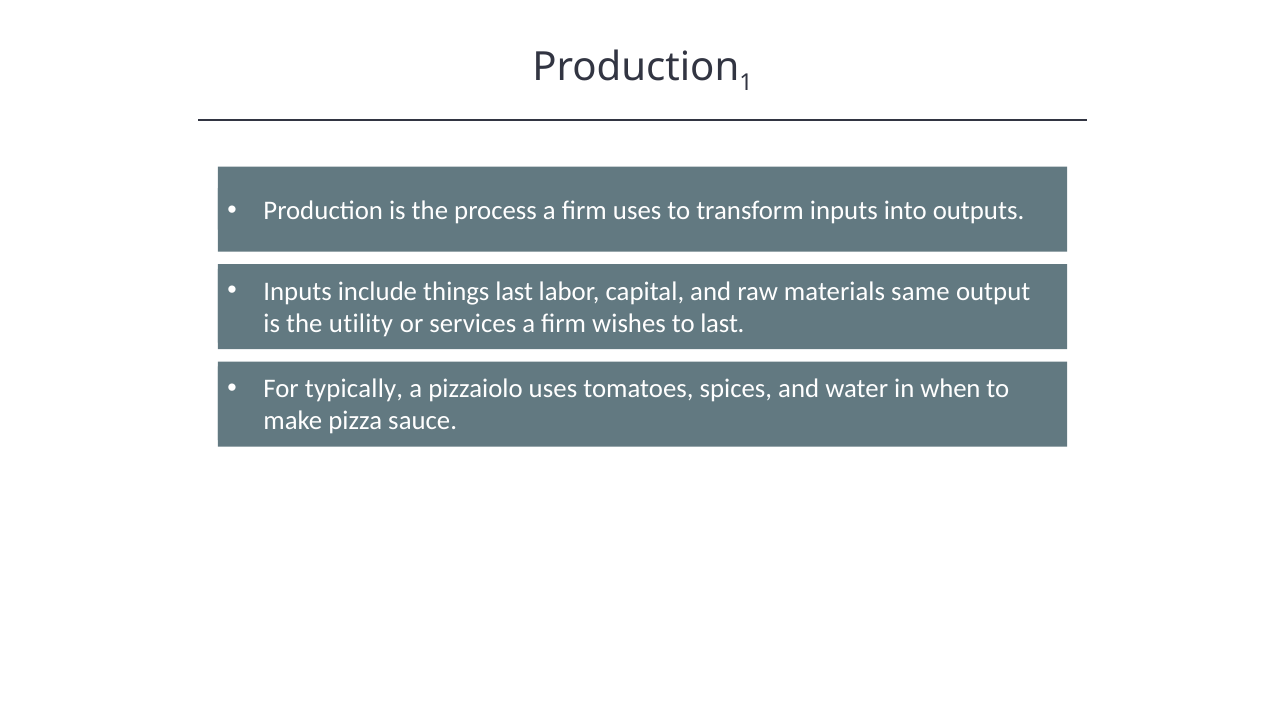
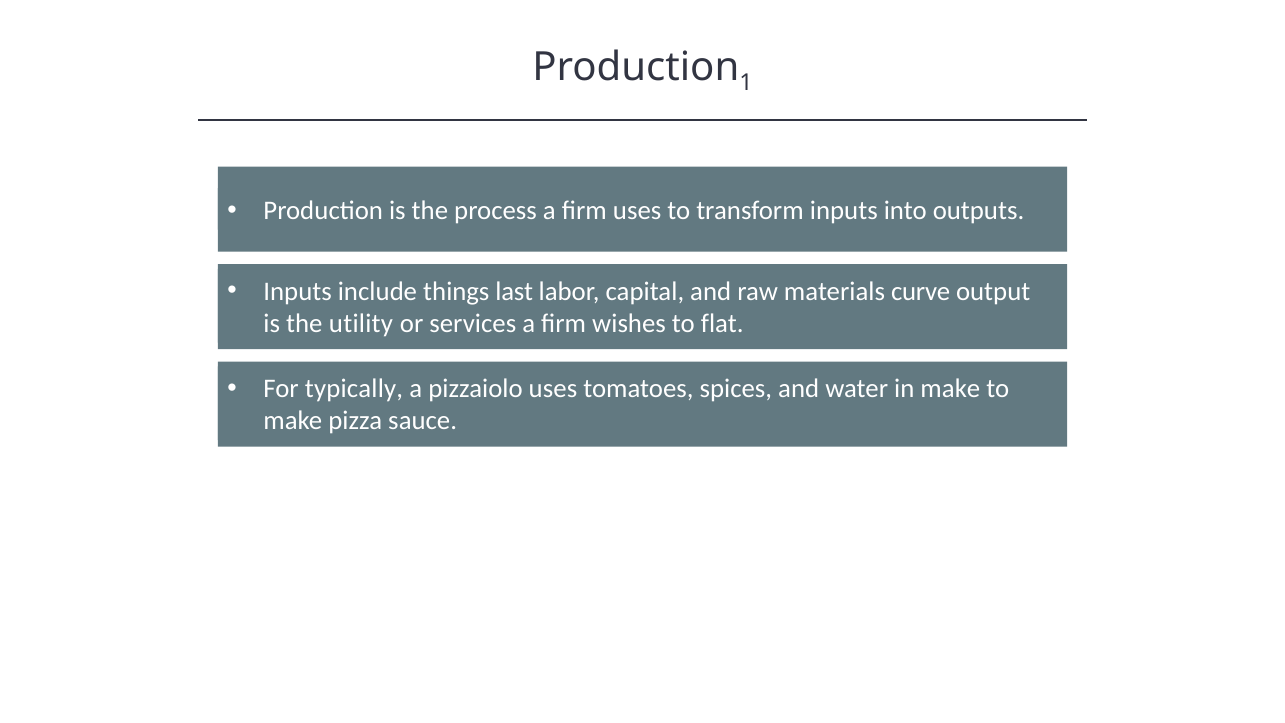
same: same -> curve (921, 292)
to last: last -> flat (722, 324)
in when: when -> make (950, 389)
